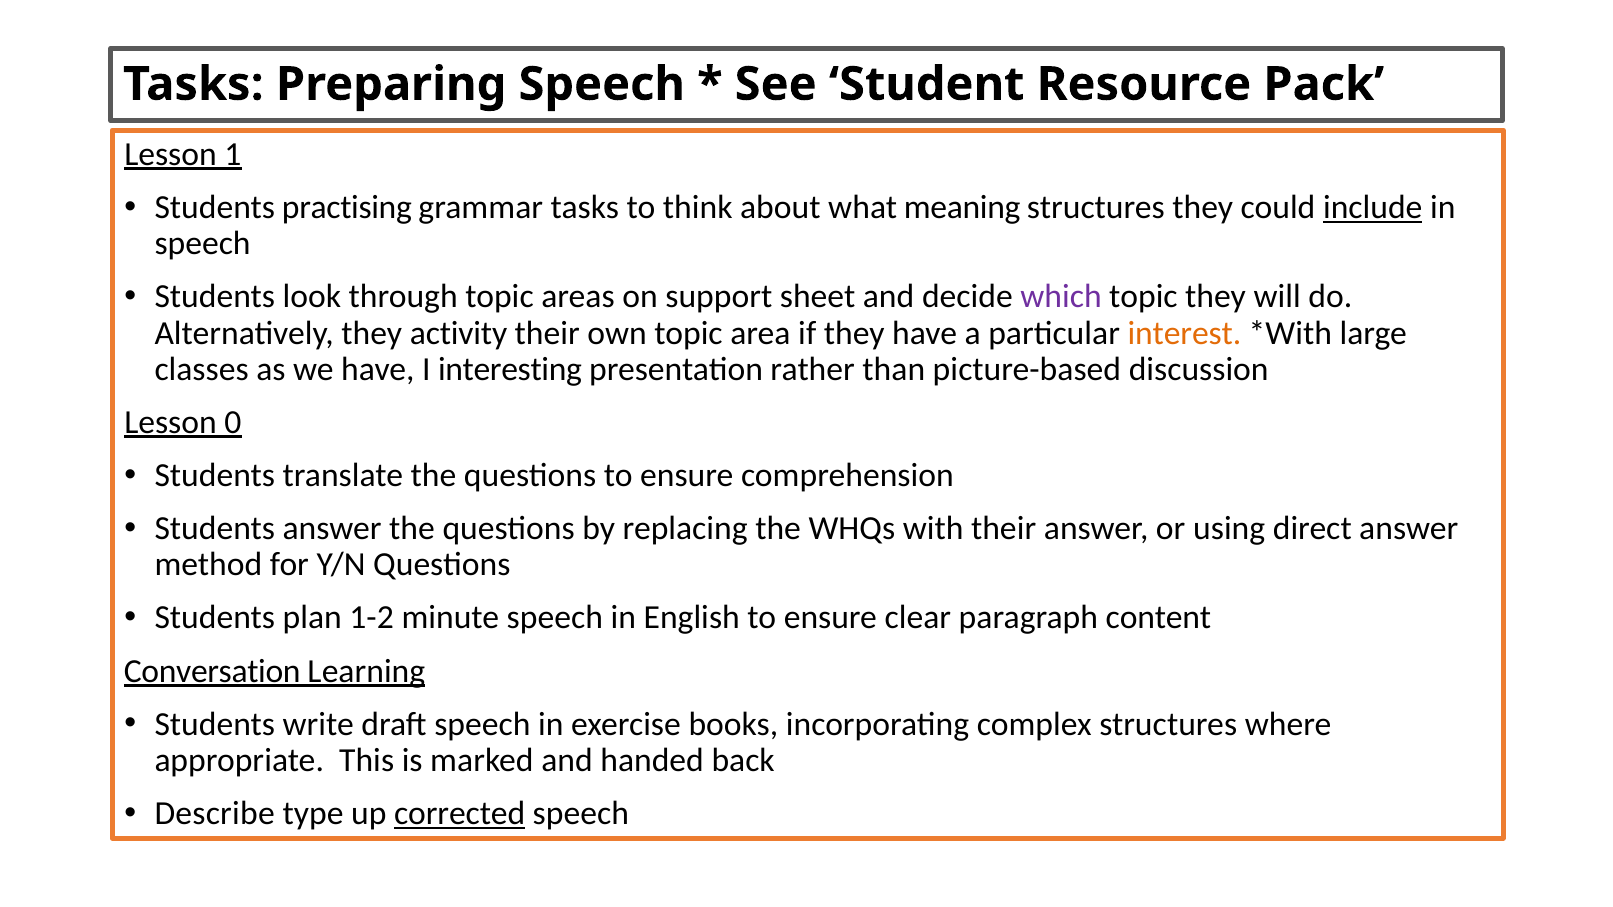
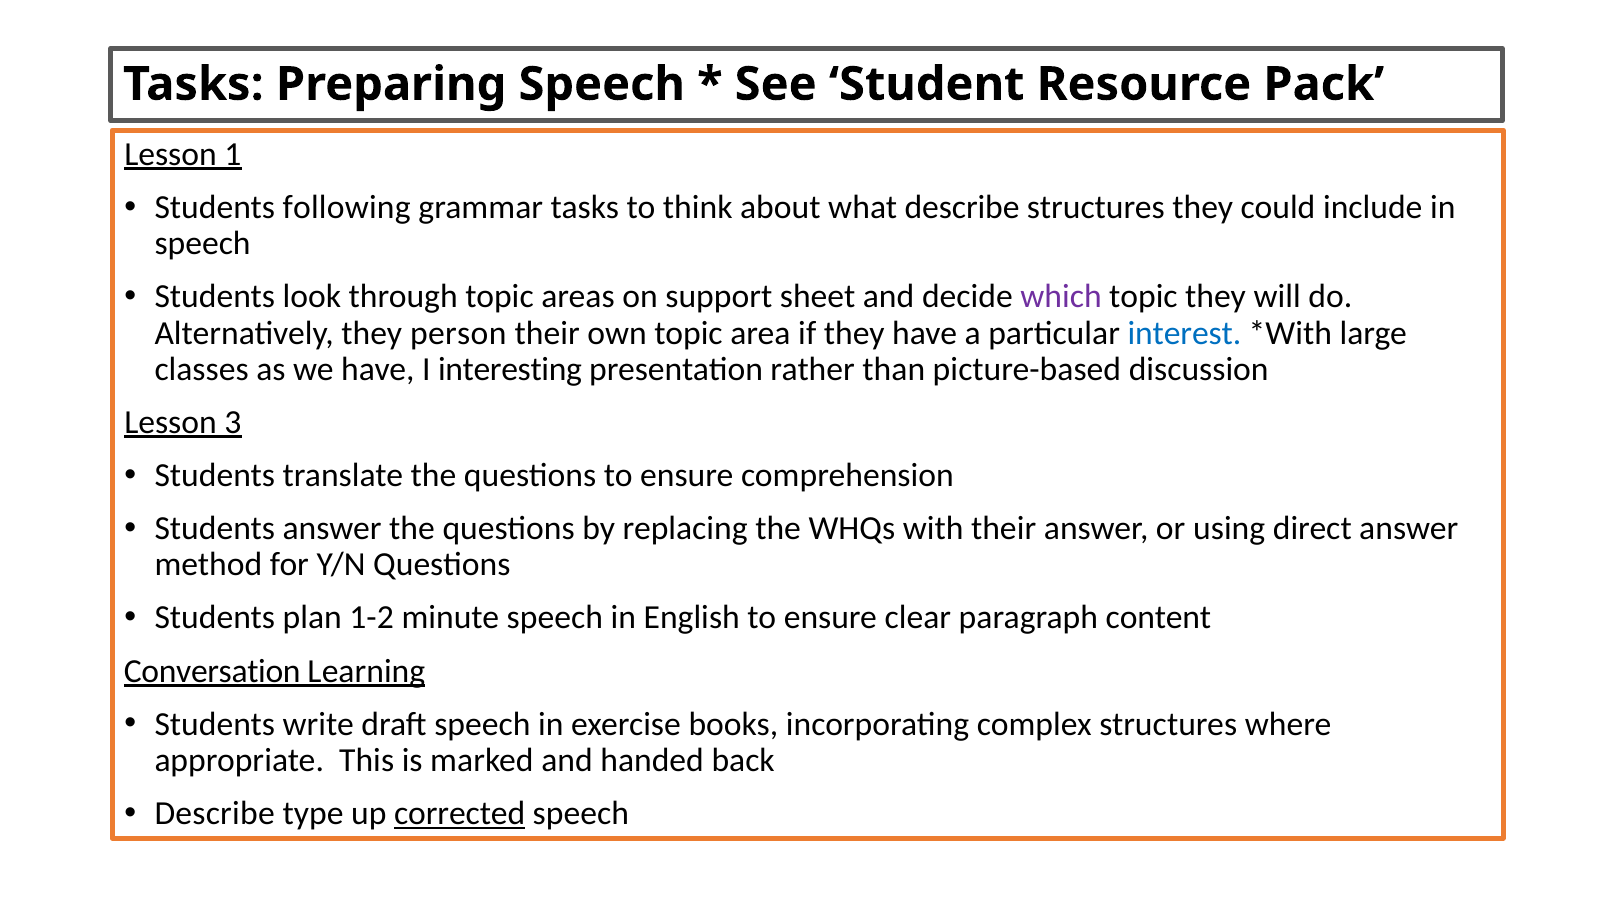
practising: practising -> following (347, 207)
what meaning: meaning -> describe (962, 207)
include underline: present -> none (1373, 207)
activity: activity -> person (458, 333)
interest colour: orange -> blue (1184, 333)
0: 0 -> 3 (233, 422)
